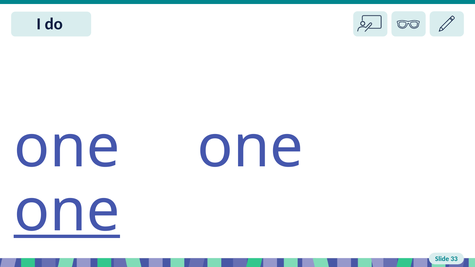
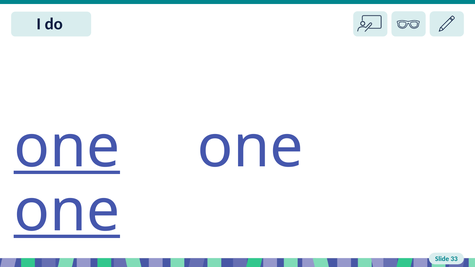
one underline: none -> present (67, 147)
